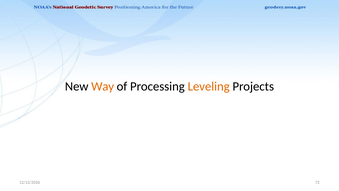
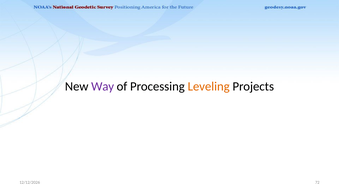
Way colour: orange -> purple (103, 86)
